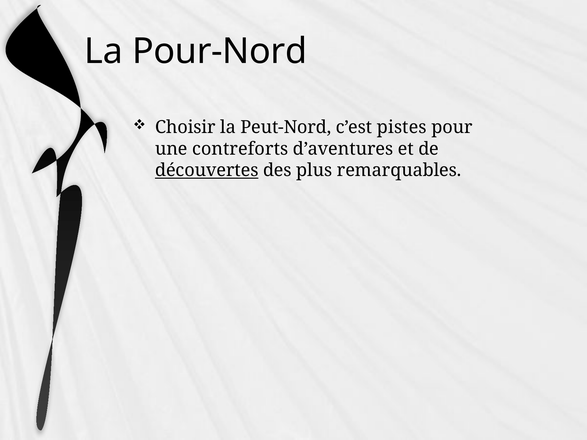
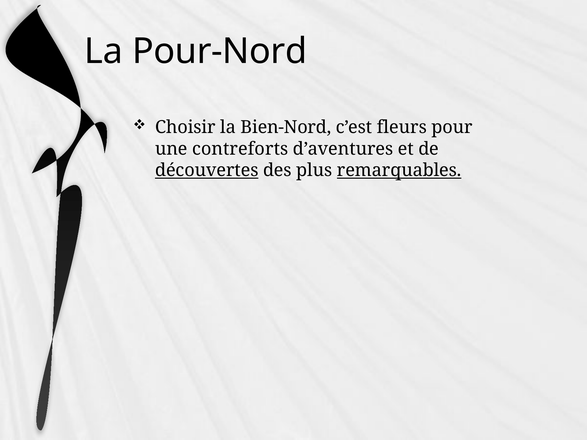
Peut-Nord: Peut-Nord -> Bien-Nord (286, 127)
pistes: pistes -> fleurs (402, 127)
remarquables underline: none -> present (399, 170)
